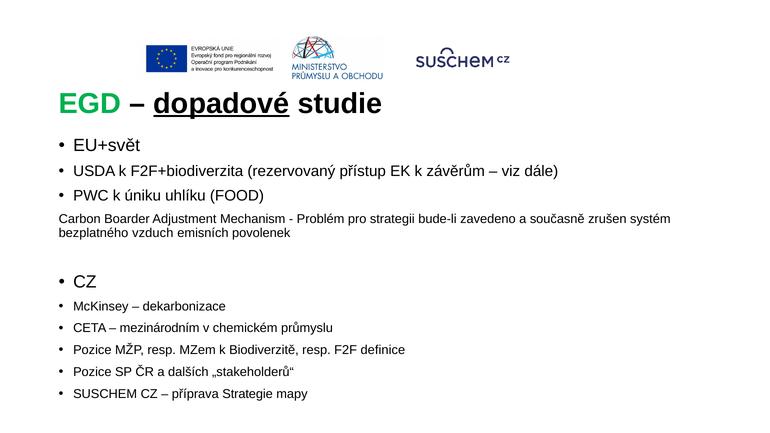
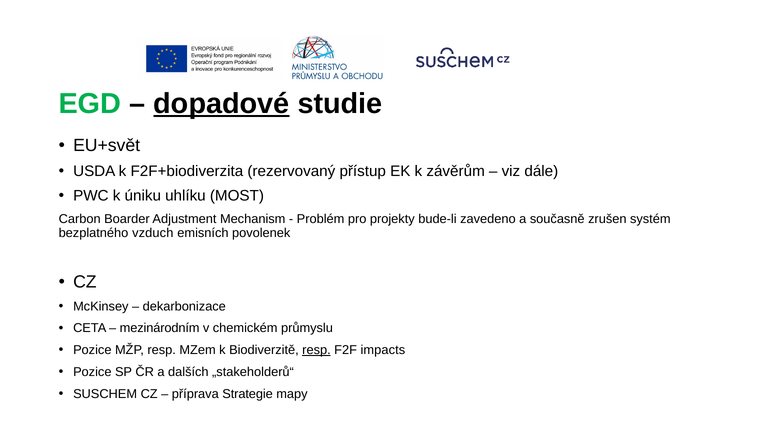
FOOD: FOOD -> MOST (237, 196)
strategii: strategii -> projekty (392, 219)
resp underline: none -> present (316, 350)
definice: definice -> impacts (383, 350)
